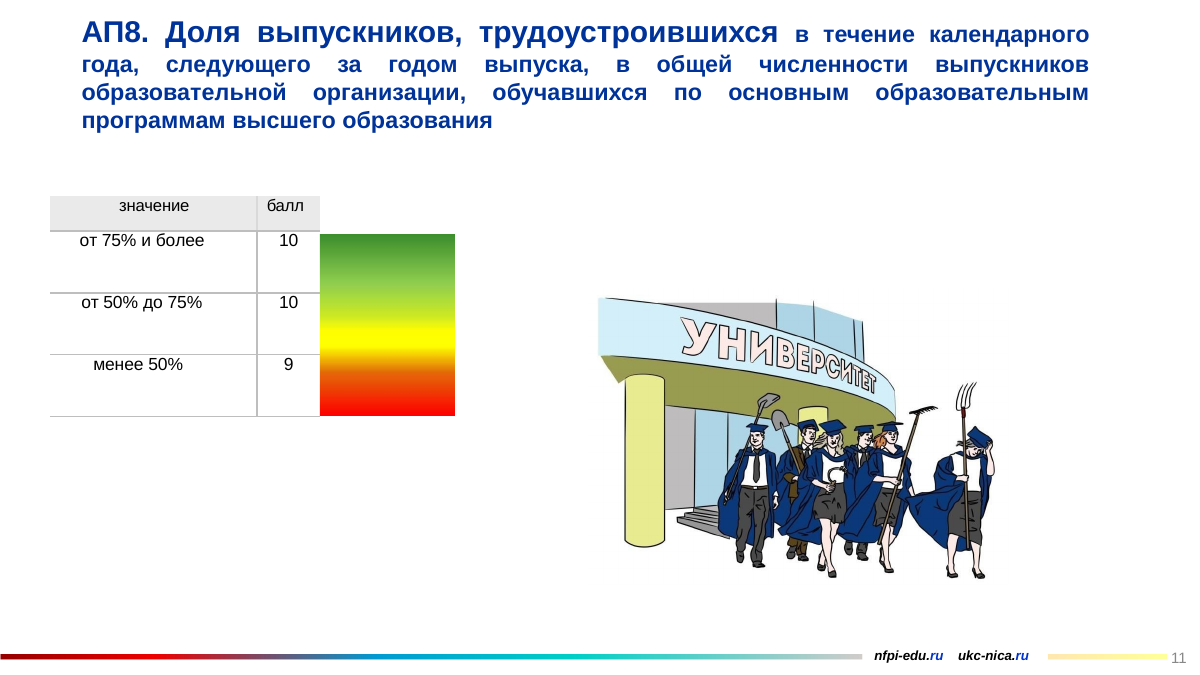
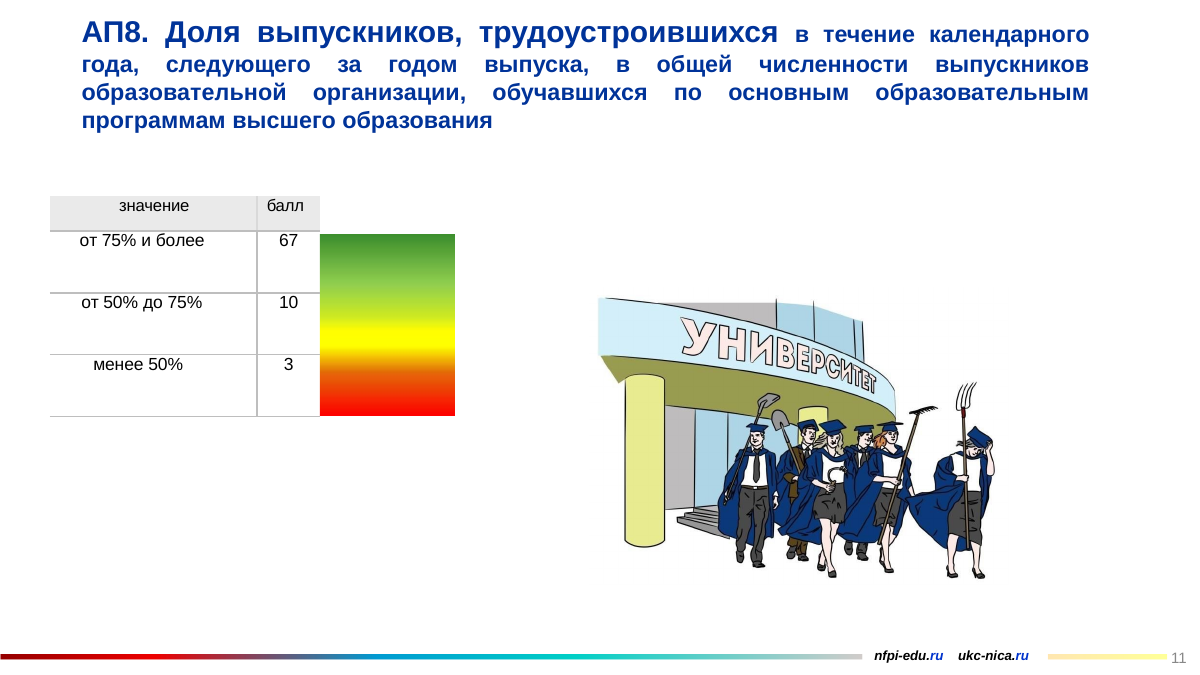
более 10: 10 -> 67 (289, 241)
9: 9 -> 3 (289, 365)
